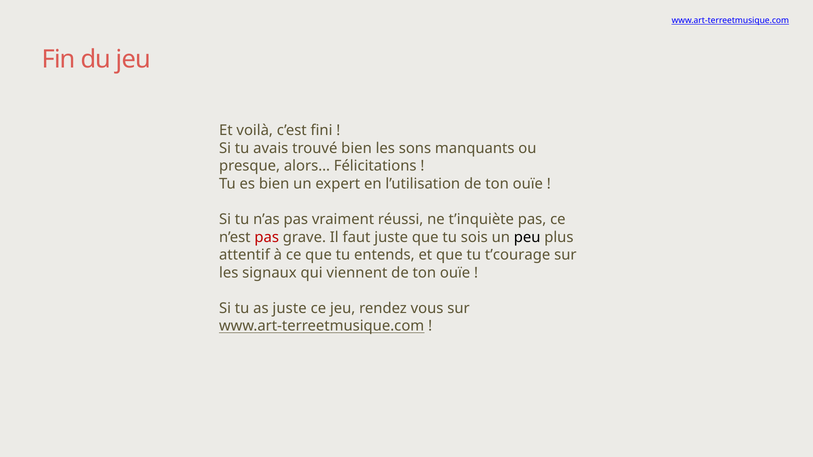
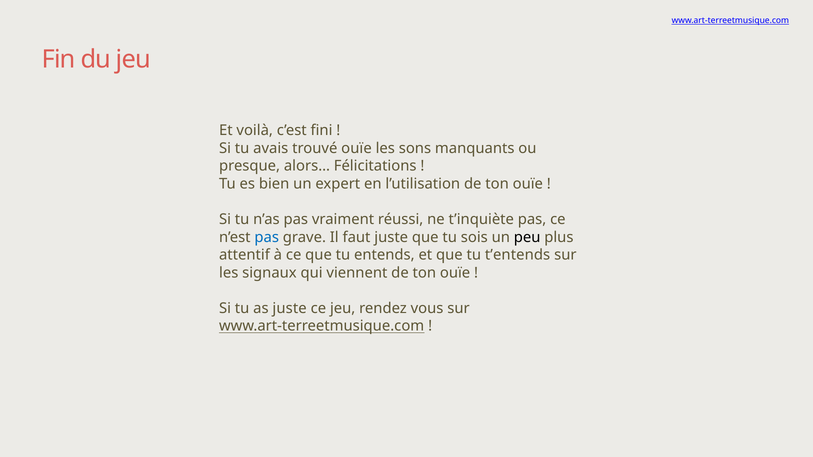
trouvé bien: bien -> ouïe (356, 148)
pas colour: red -> blue (267, 237)
t’courage: t’courage -> t’entends (518, 255)
